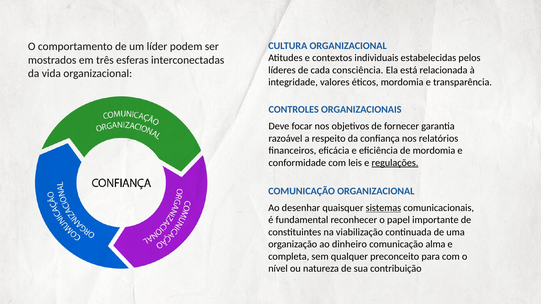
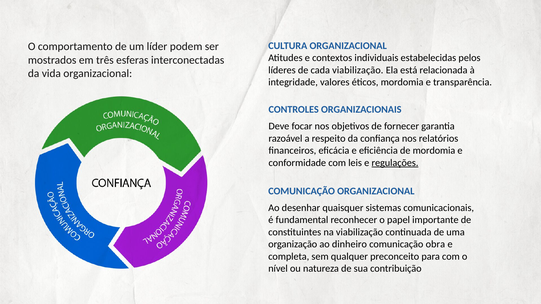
cada consciência: consciência -> viabilização (358, 70)
sistemas underline: present -> none (383, 208)
alma: alma -> obra (435, 245)
